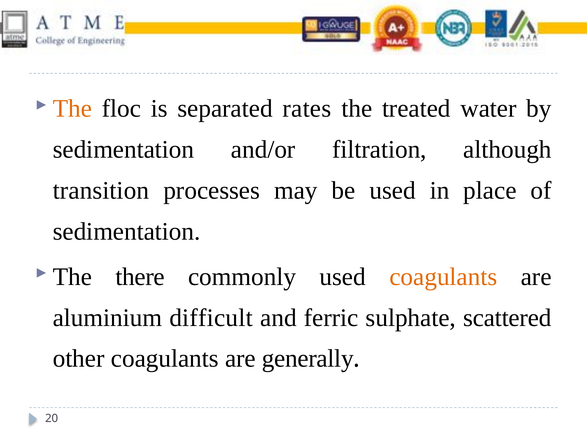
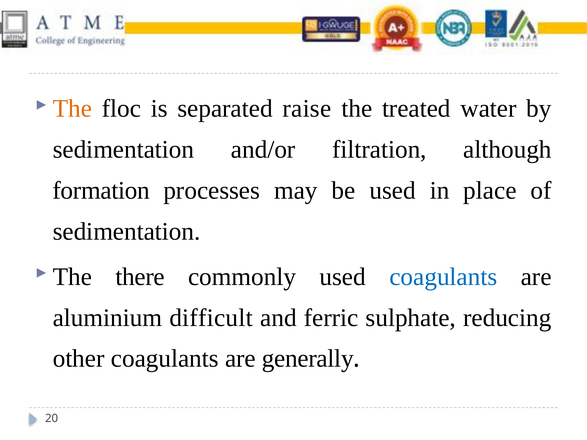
rates: rates -> raise (307, 109)
transition: transition -> formation (101, 191)
coagulants colour: orange -> blue (443, 277)
scattered: scattered -> reducing (507, 318)
